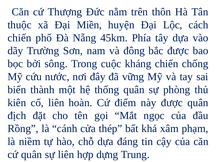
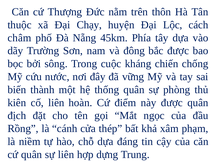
Miền: Miền -> Chạy (89, 25)
chiến: chiến -> châm (19, 38)
